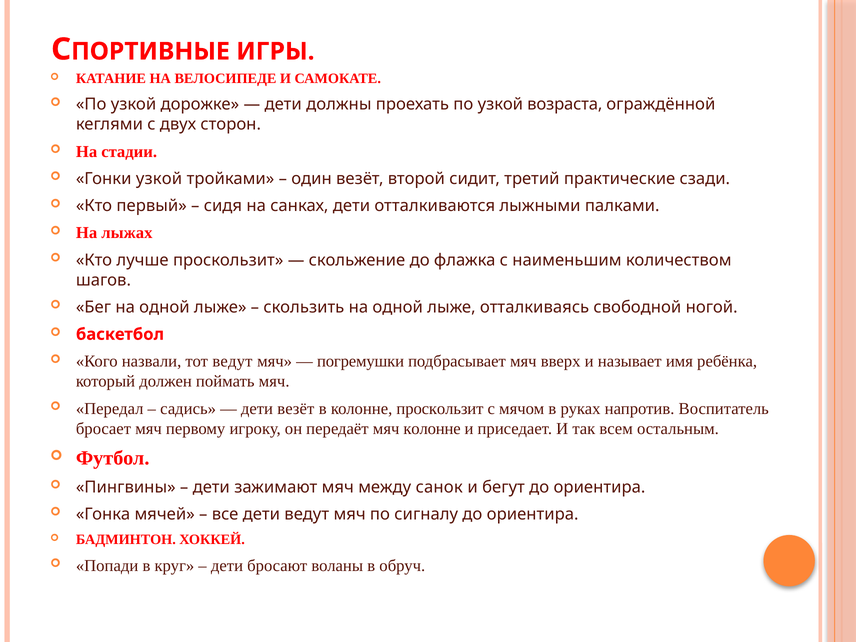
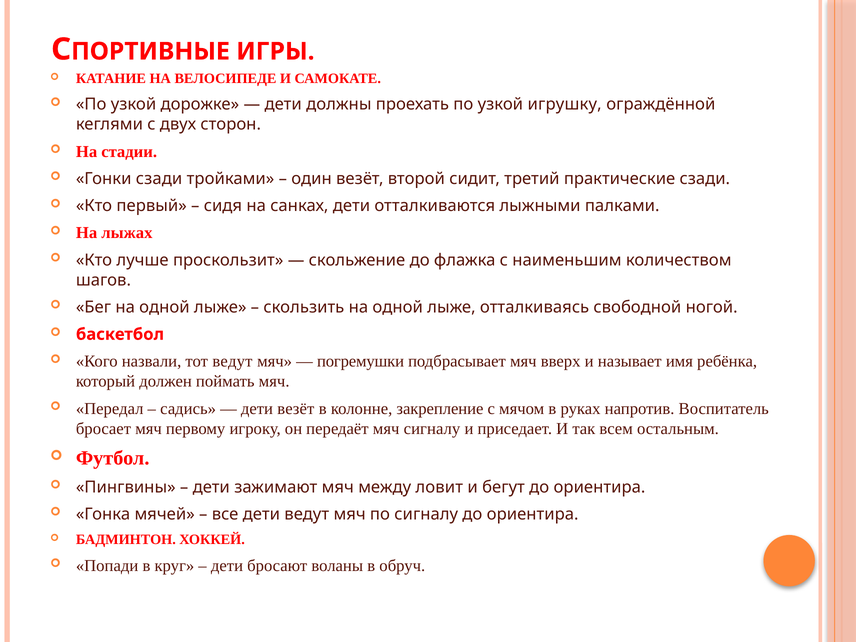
возраста: возраста -> игрушку (565, 104)
Гонки узкой: узкой -> сзади (159, 179)
колонне проскользит: проскользит -> закрепление (440, 409)
мяч колонне: колонне -> сигналу (432, 429)
санок: санок -> ловит (439, 487)
